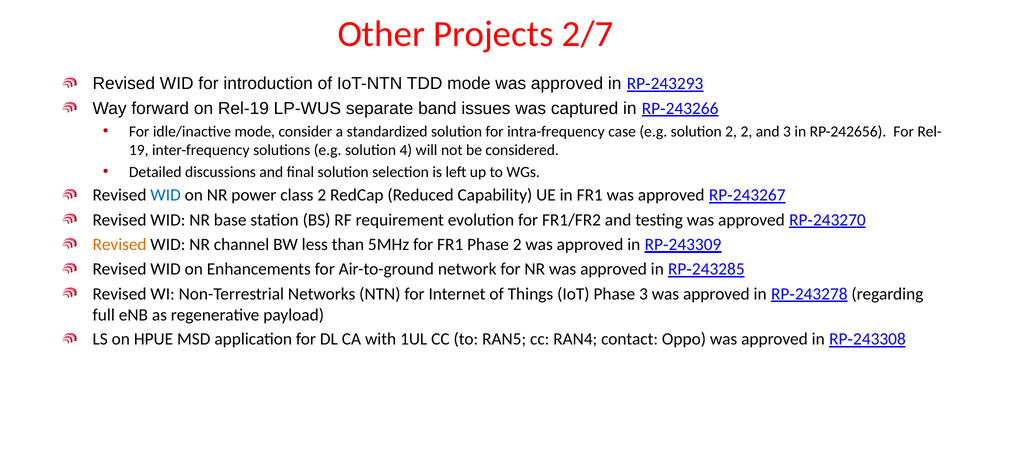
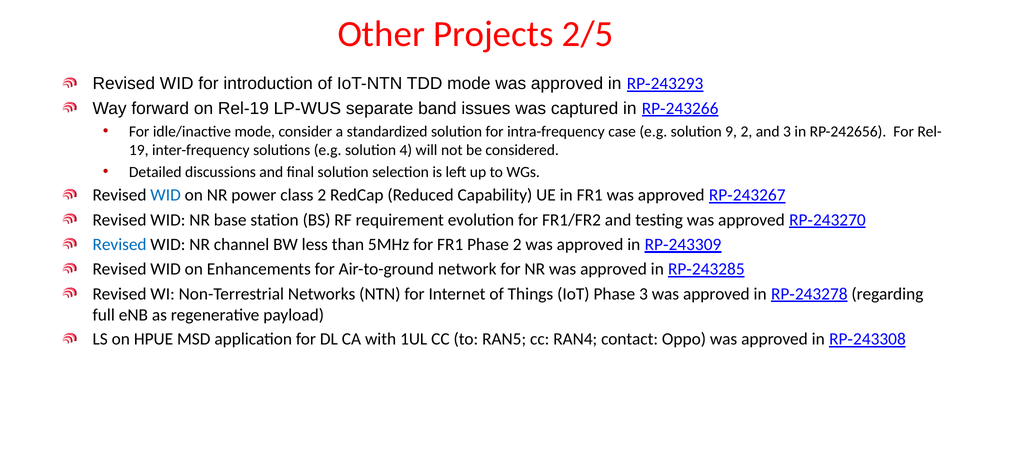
2/7: 2/7 -> 2/5 (588, 34)
solution 2: 2 -> 9 (731, 131)
Revised colour: orange -> blue (120, 245)
